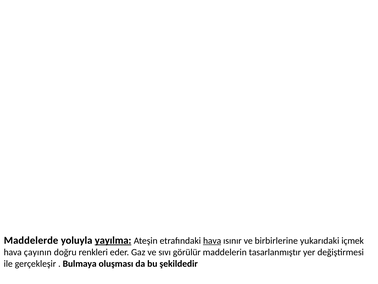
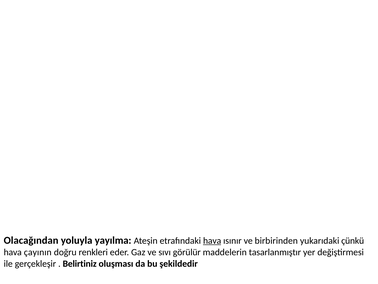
Maddelerde: Maddelerde -> Olacağından (31, 240)
yayılma underline: present -> none (113, 240)
birbirlerine: birbirlerine -> birbirinden (276, 240)
içmek: içmek -> çünkü (353, 240)
Bulmaya: Bulmaya -> Belirtiniz (80, 263)
